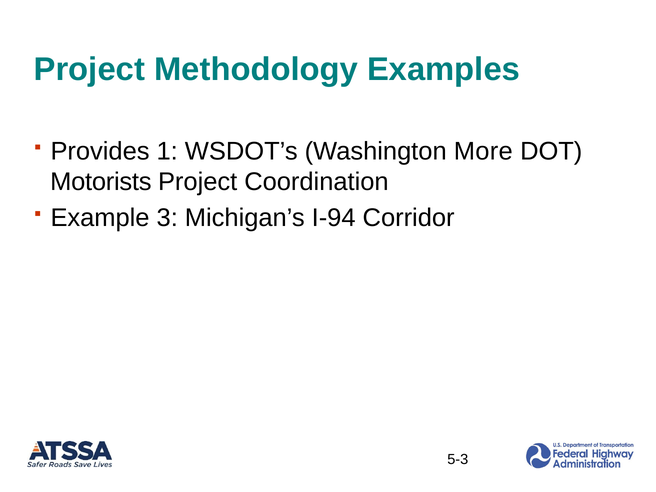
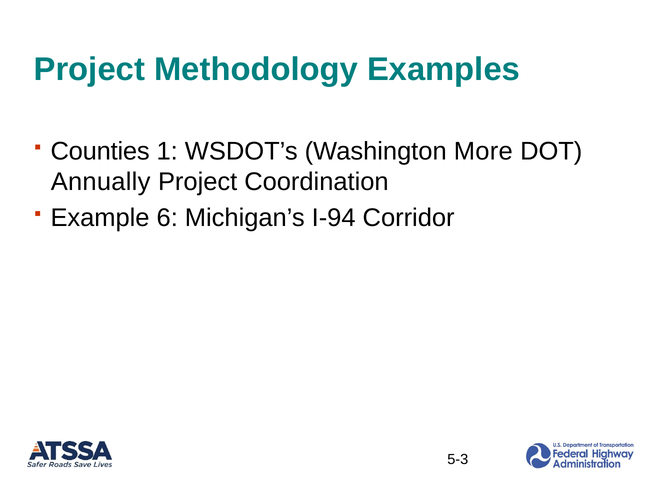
Provides: Provides -> Counties (100, 151)
Motorists: Motorists -> Annually (101, 182)
3: 3 -> 6 (167, 218)
